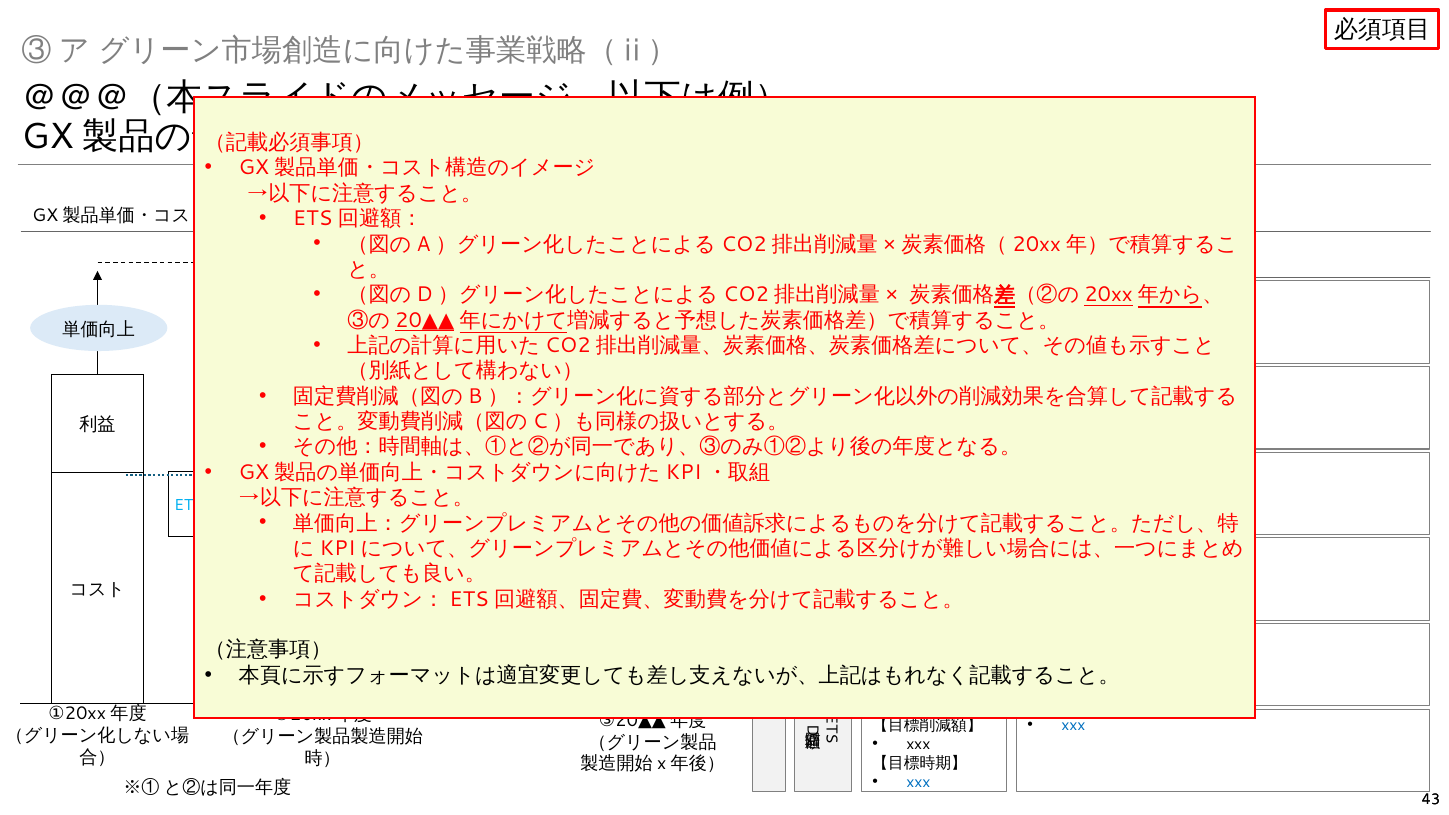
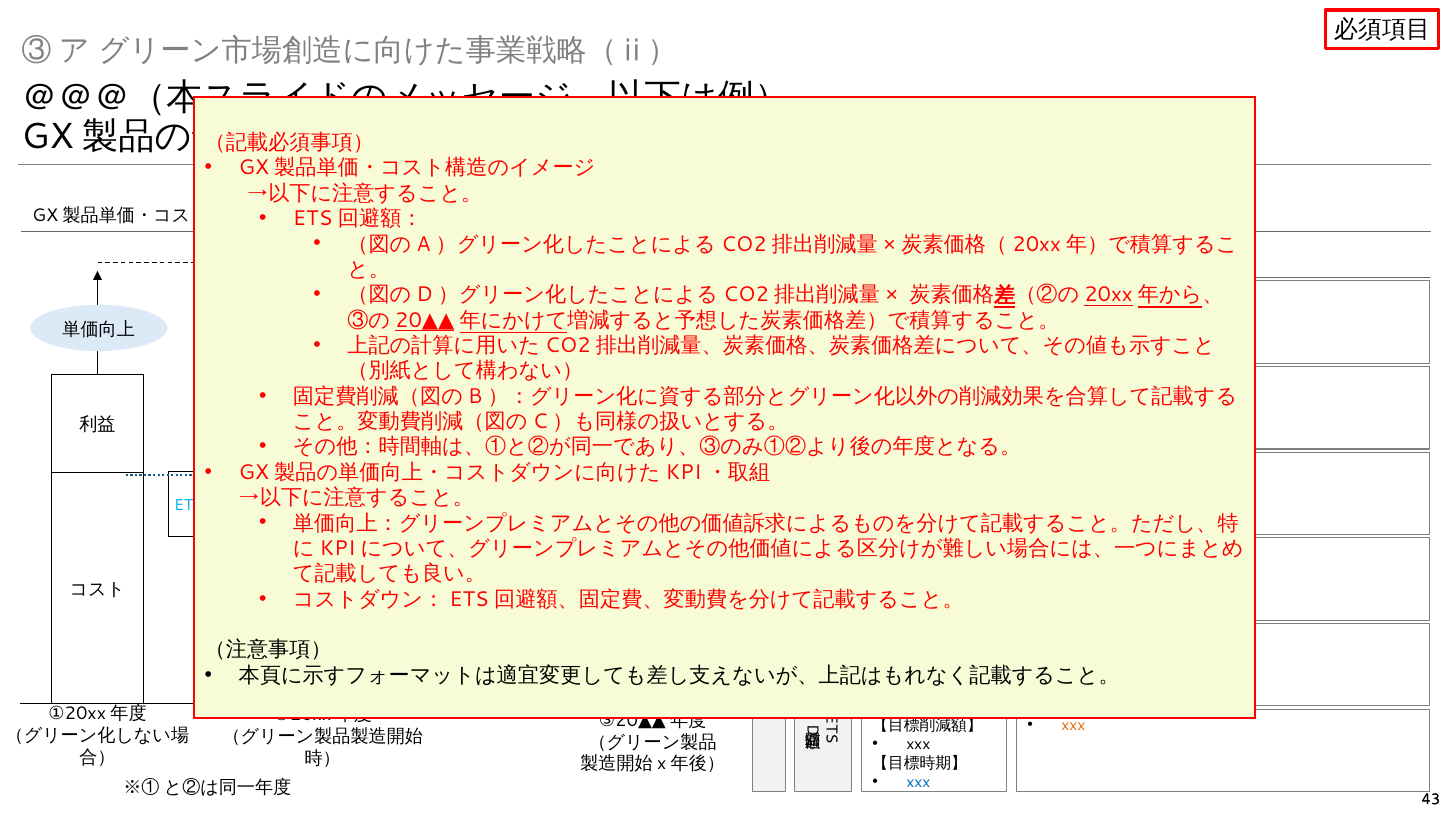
xxx colour: blue -> orange (1073, 725)
